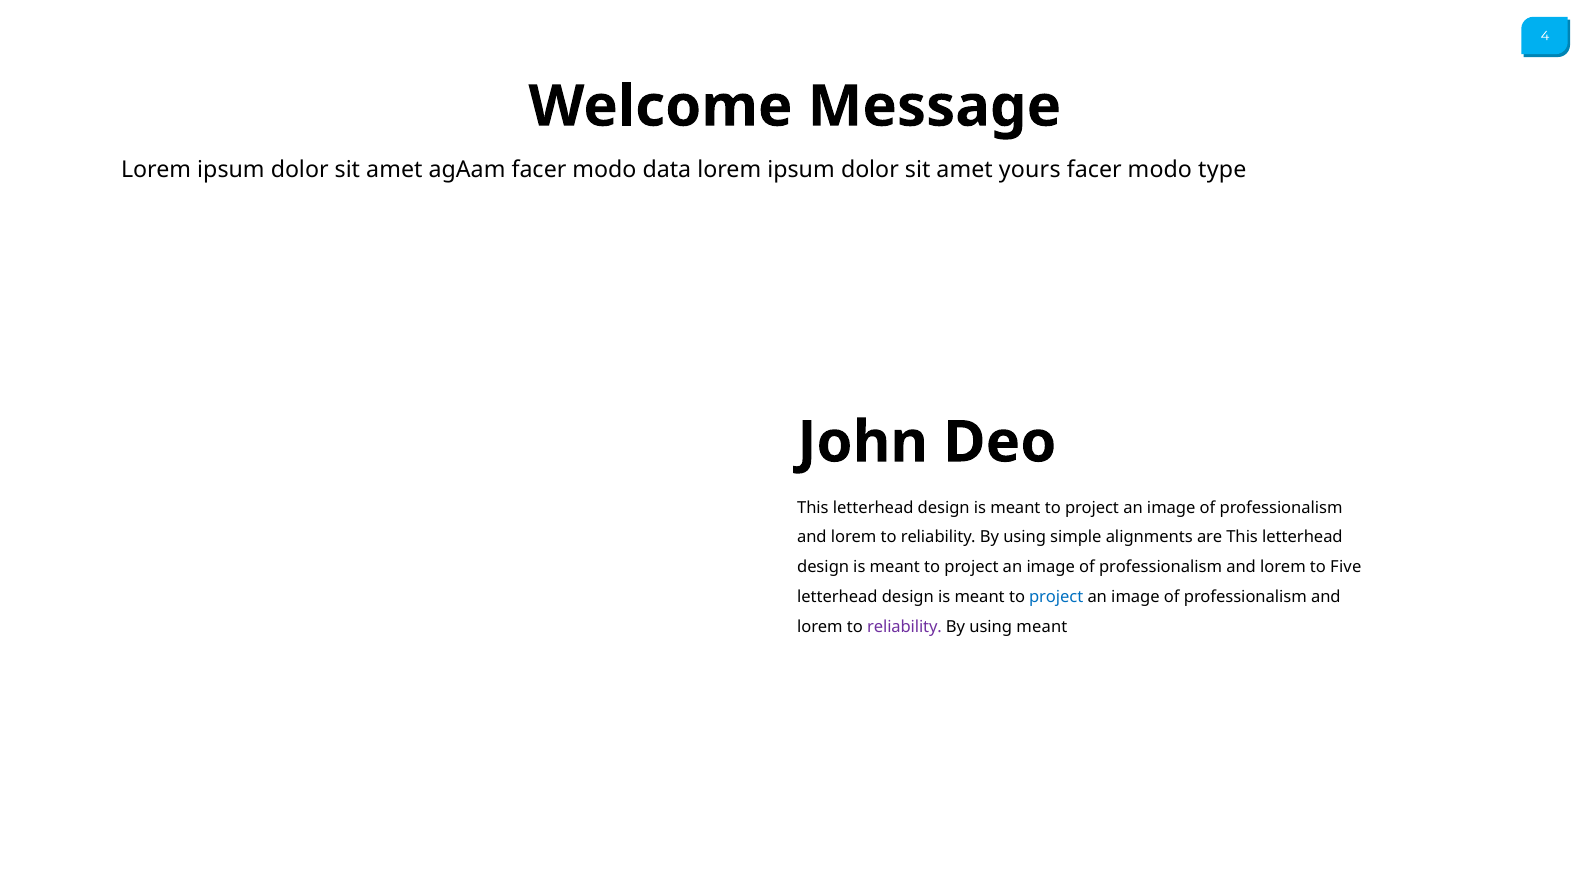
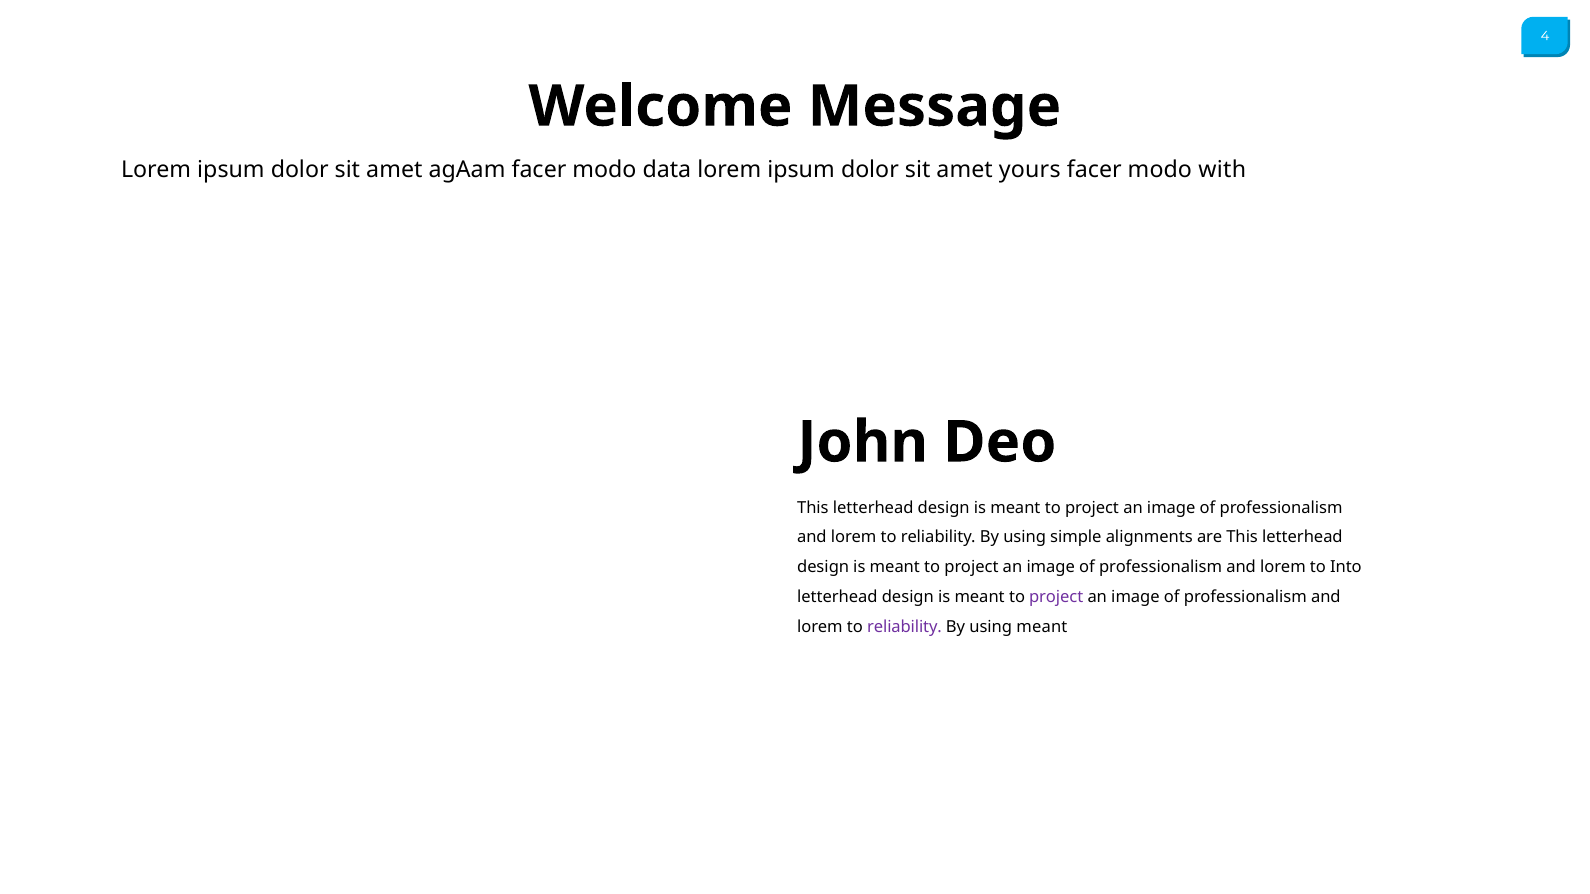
type: type -> with (1222, 169)
Five: Five -> Into (1346, 567)
project colour: blue -> purple (1056, 597)
